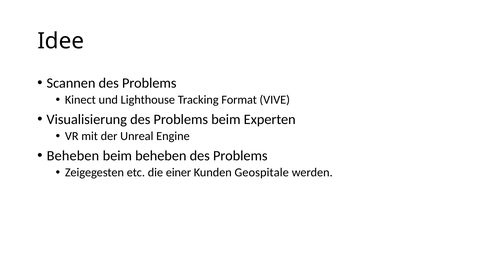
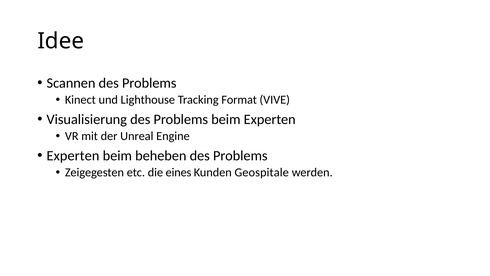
Beheben: Beheben -> Experten (73, 155)
einer: einer -> eines (179, 172)
